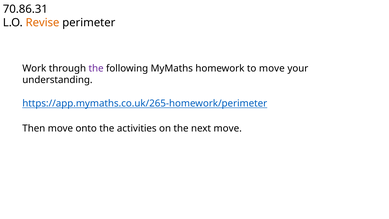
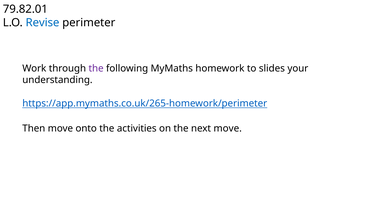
70.86.31: 70.86.31 -> 79.82.01 (25, 9)
Revise colour: orange -> blue (42, 23)
to move: move -> slides (272, 68)
